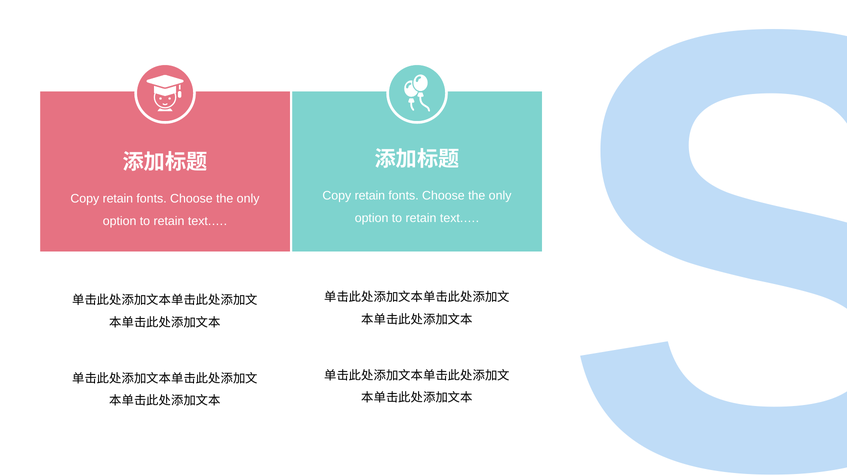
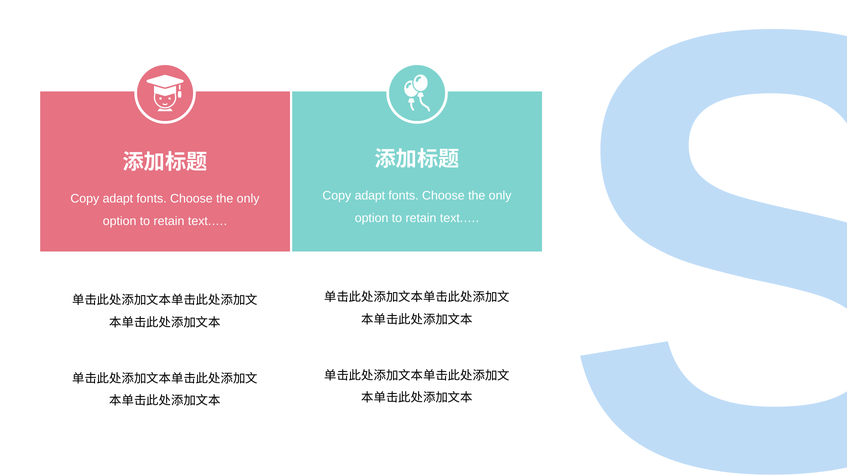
retain: retain -> adapt (370, 196)
retain: retain -> adapt (118, 199)
